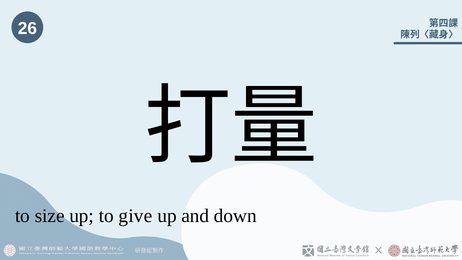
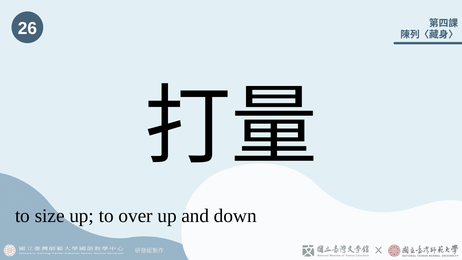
give: give -> over (136, 216)
